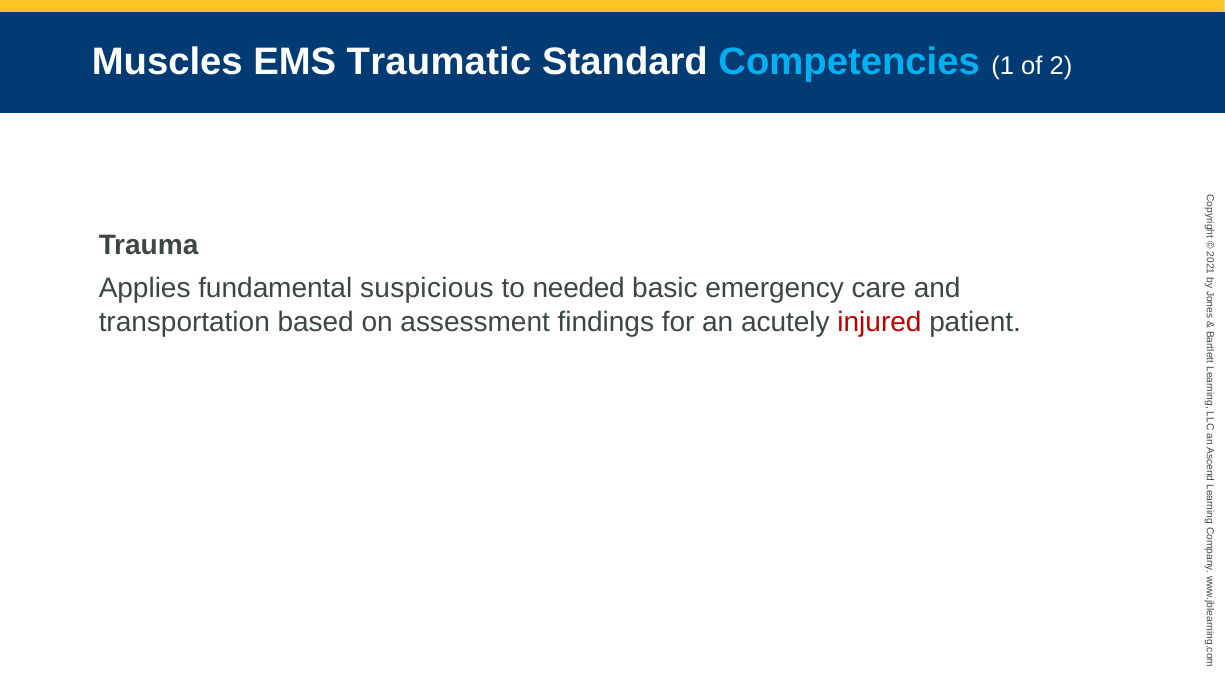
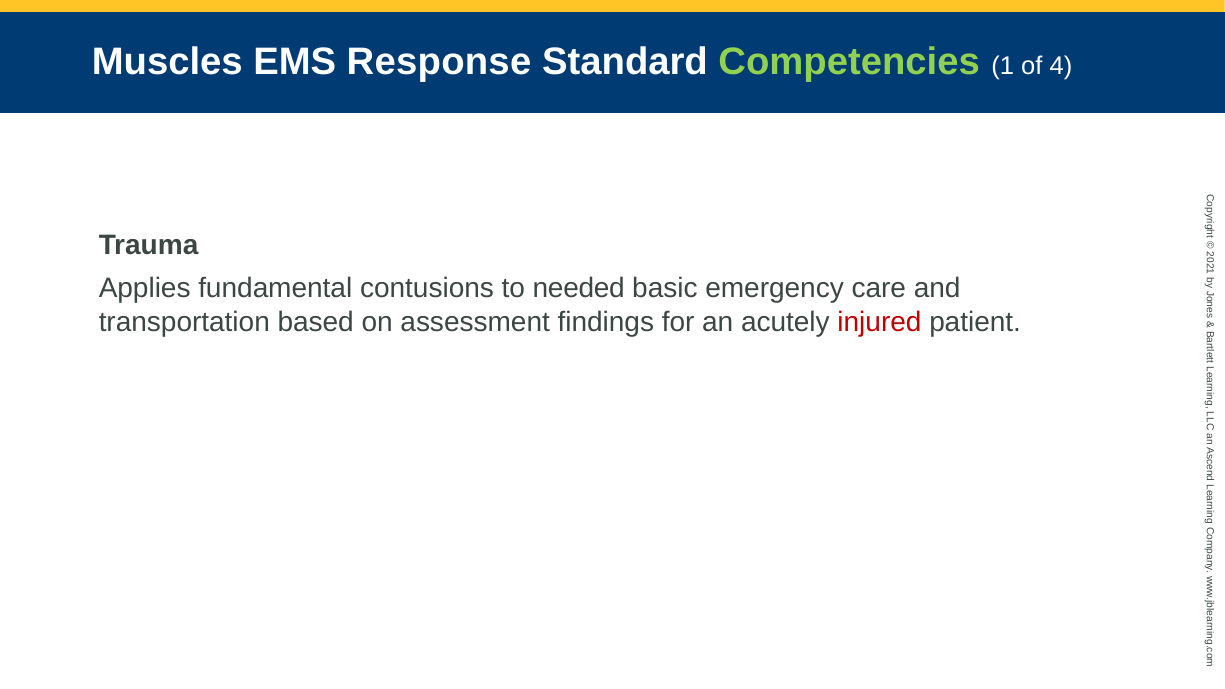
Traumatic: Traumatic -> Response (439, 62)
Competencies colour: light blue -> light green (849, 62)
of 2: 2 -> 4 (1061, 66)
suspicious: suspicious -> contusions (427, 288)
